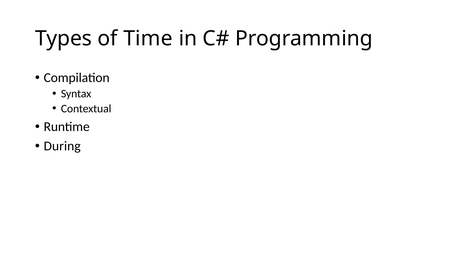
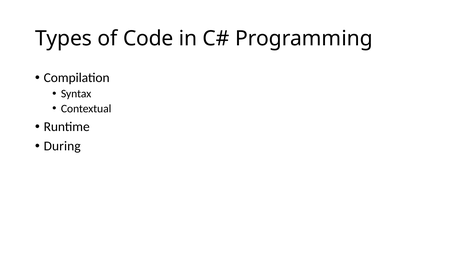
Time: Time -> Code (148, 39)
